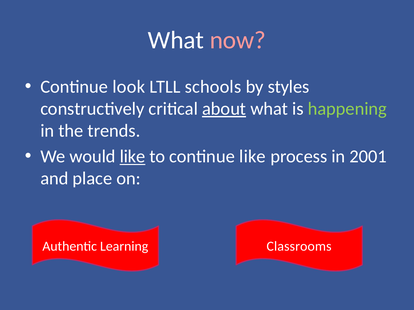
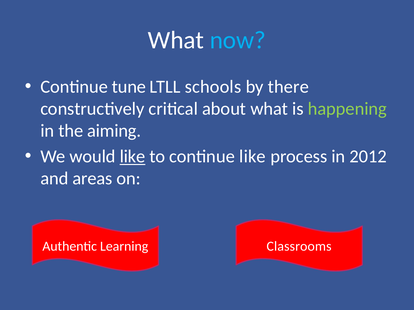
now colour: pink -> light blue (238, 40)
look: look -> tune (129, 87)
styles: styles -> there (288, 87)
about underline: present -> none (224, 109)
trends: trends -> aiming (114, 131)
2001: 2001 -> 2012 (368, 157)
place: place -> areas (93, 179)
